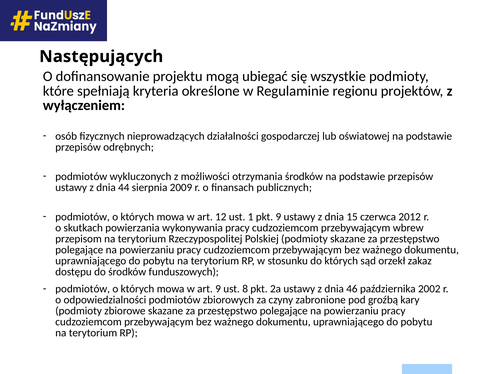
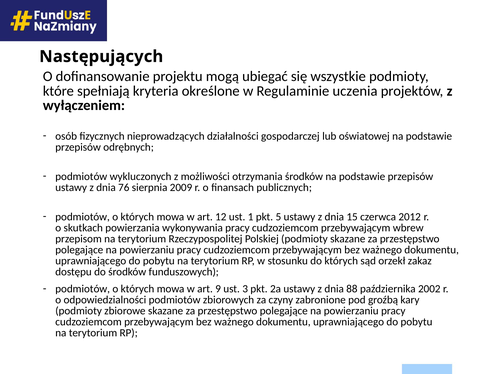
regionu: regionu -> uczenia (355, 91)
44: 44 -> 76 (124, 187)
pkt 9: 9 -> 5 (278, 217)
8: 8 -> 3 (245, 289)
46: 46 -> 88 (352, 289)
